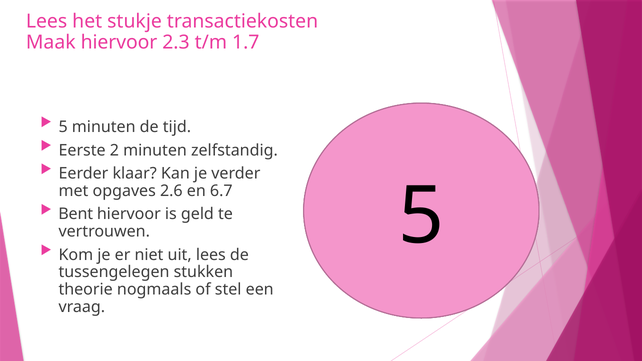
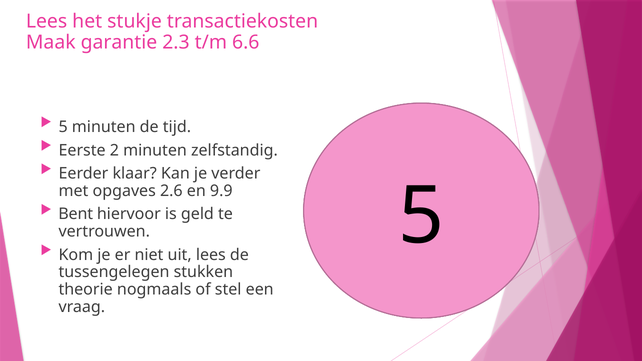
Maak hiervoor: hiervoor -> garantie (119, 42)
1.7: 1.7 -> 6.6 (246, 42)
6.7: 6.7 -> 9.9 (221, 191)
